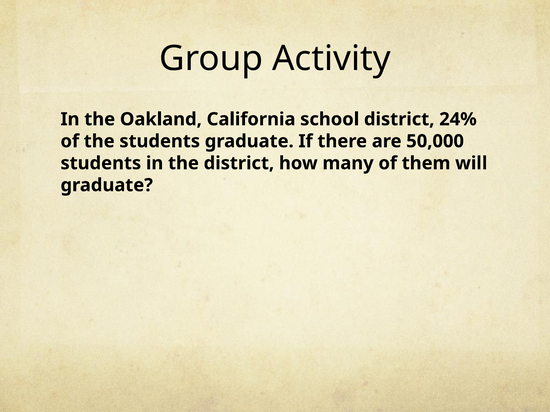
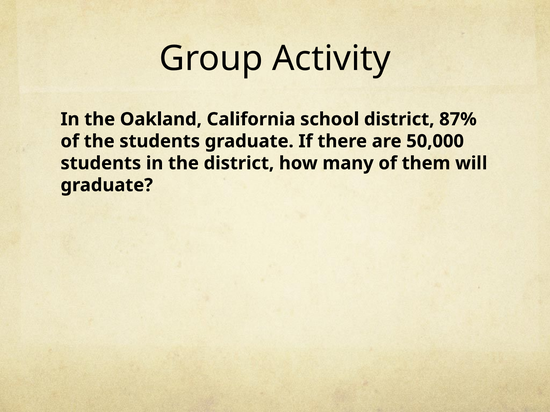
24%: 24% -> 87% (458, 119)
